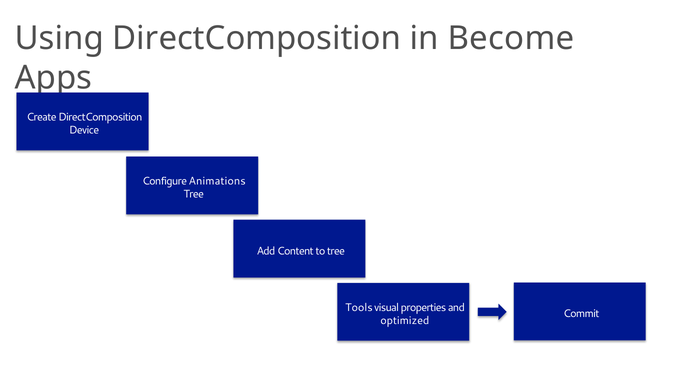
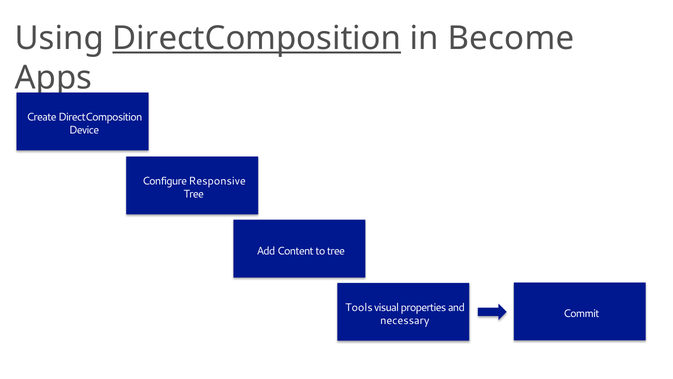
DirectComposition underline: none -> present (257, 38)
Animations: Animations -> Responsive (217, 181)
optimized: optimized -> necessary (405, 320)
